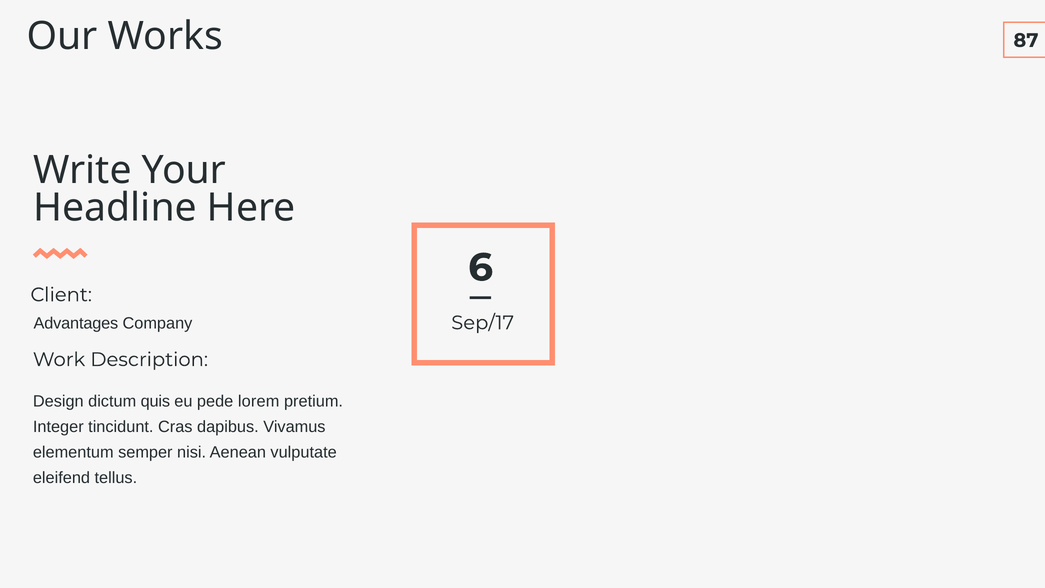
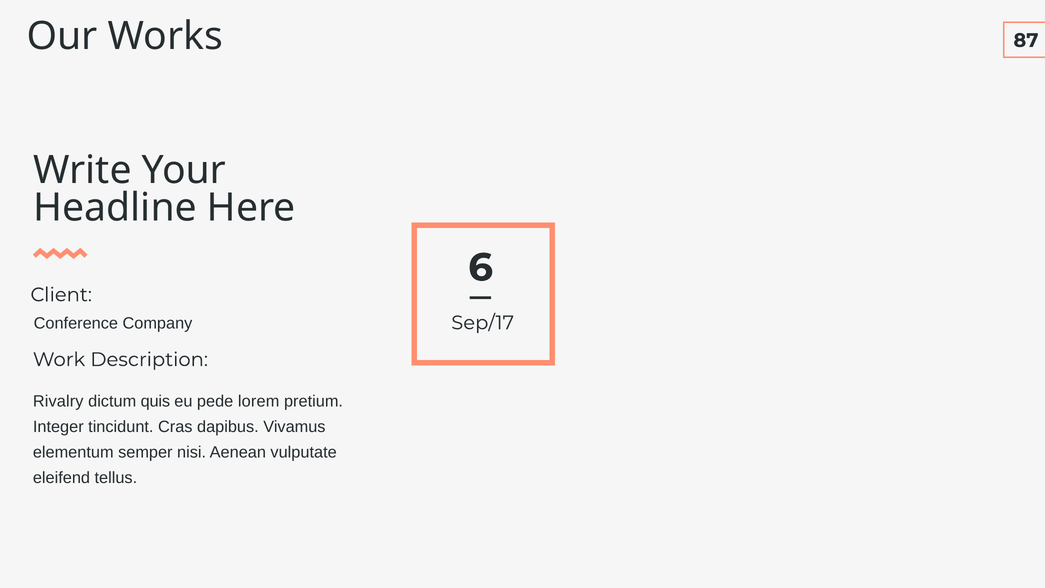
Advantages: Advantages -> Conference (76, 323)
Design: Design -> Rivalry (58, 401)
